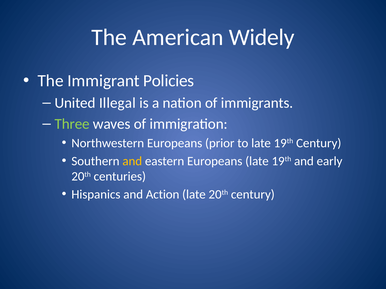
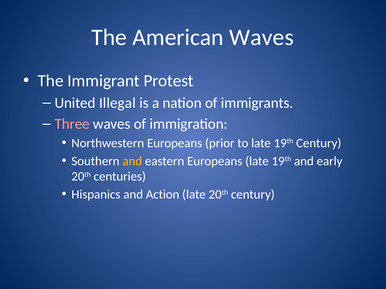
American Widely: Widely -> Waves (261, 37)
Policies: Policies -> Protest (169, 81)
Three colour: light green -> pink (72, 124)
